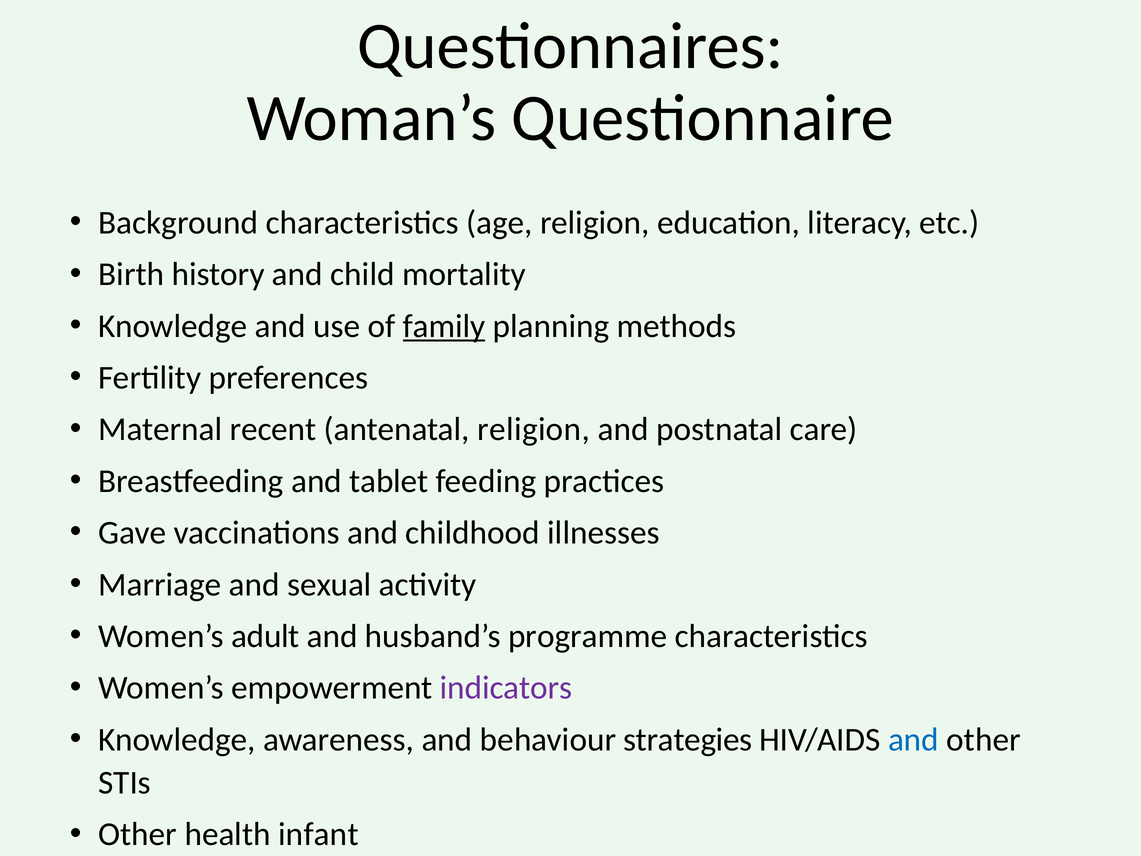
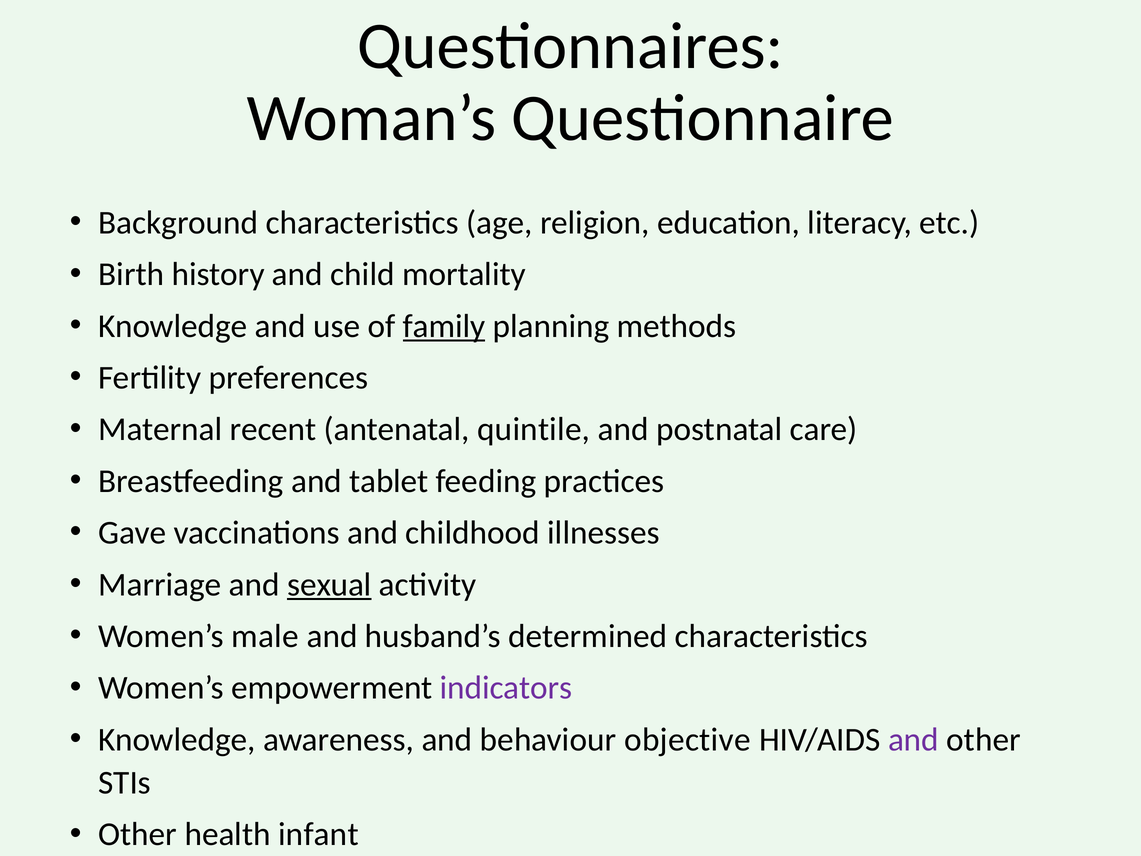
antenatal religion: religion -> quintile (534, 429)
sexual underline: none -> present (329, 584)
adult: adult -> male (265, 636)
programme: programme -> determined (588, 636)
strategies: strategies -> objective (687, 739)
and colour: blue -> purple (913, 739)
